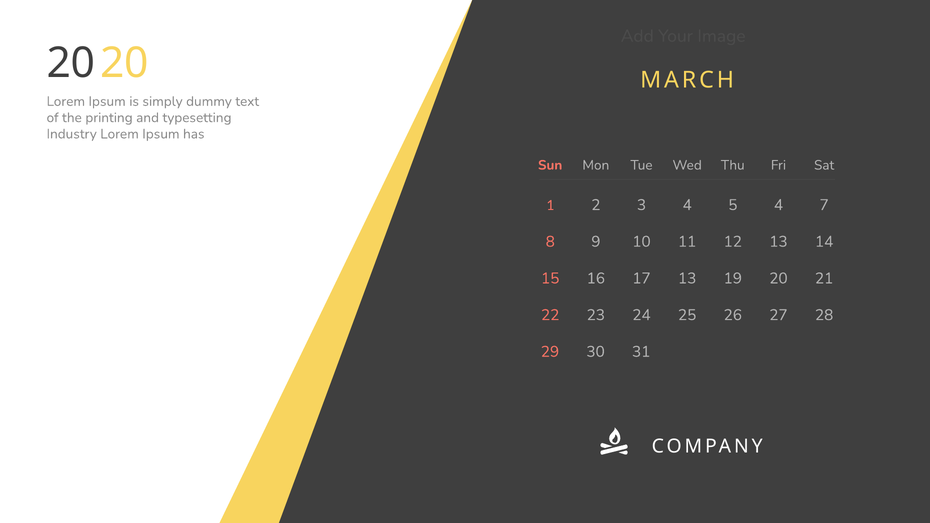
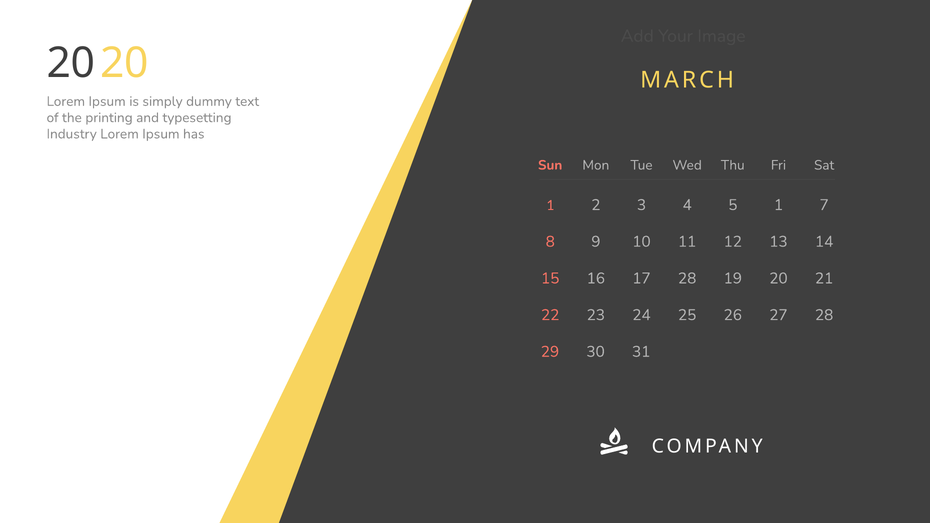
5 4: 4 -> 1 (779, 205)
17 13: 13 -> 28 (687, 278)
